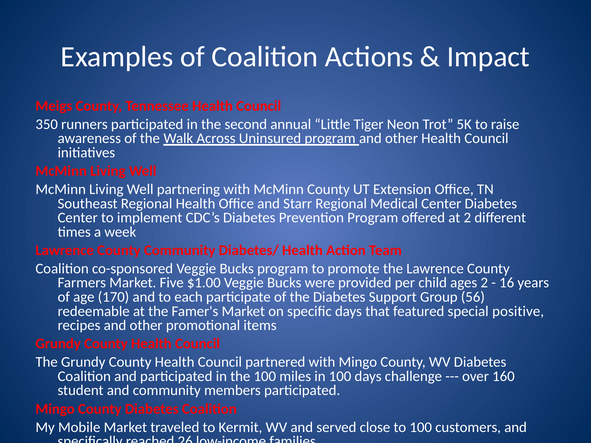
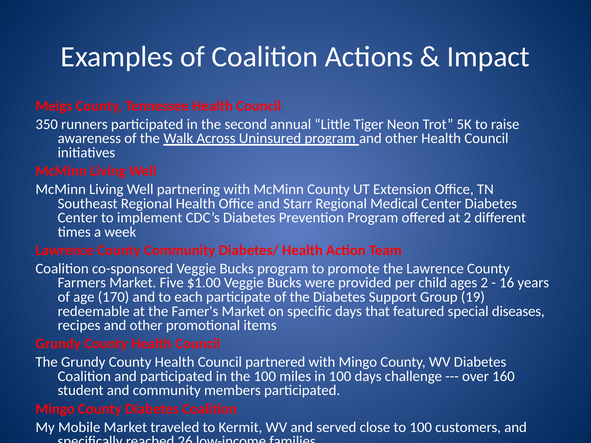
56: 56 -> 19 (473, 297)
positive: positive -> diseases (518, 311)
